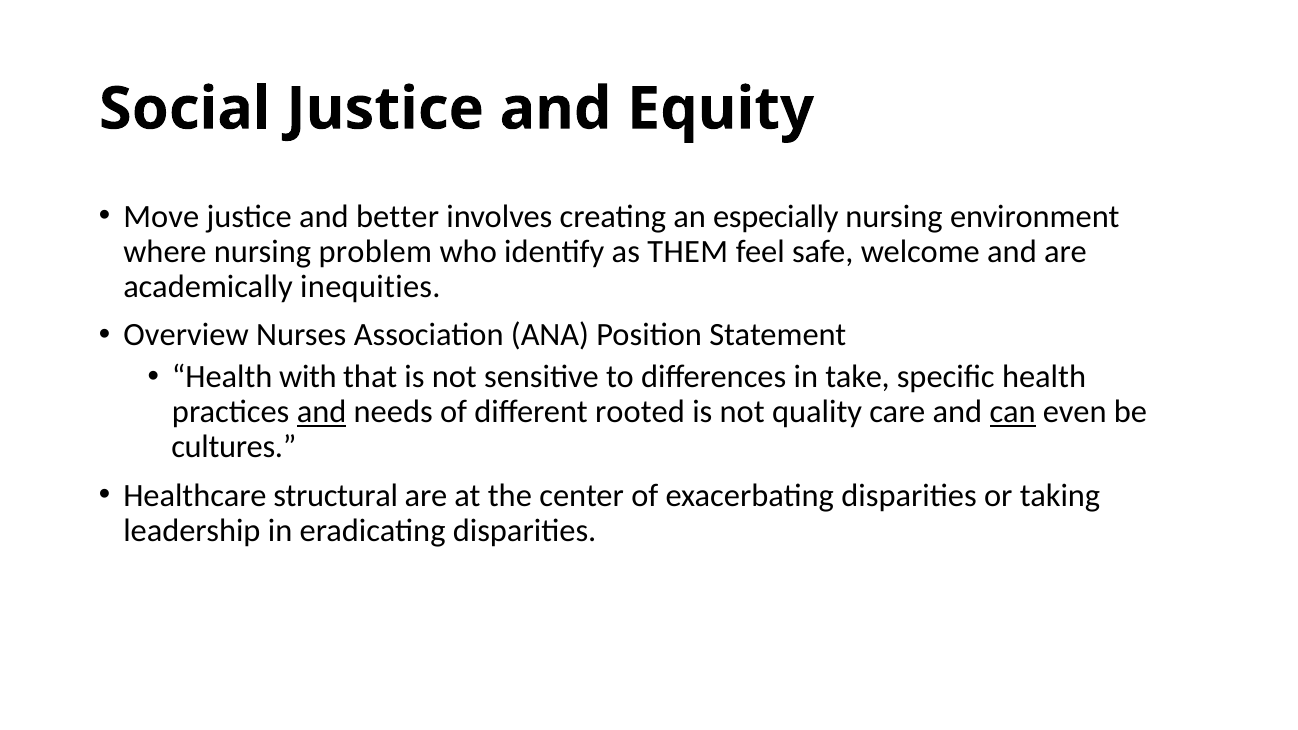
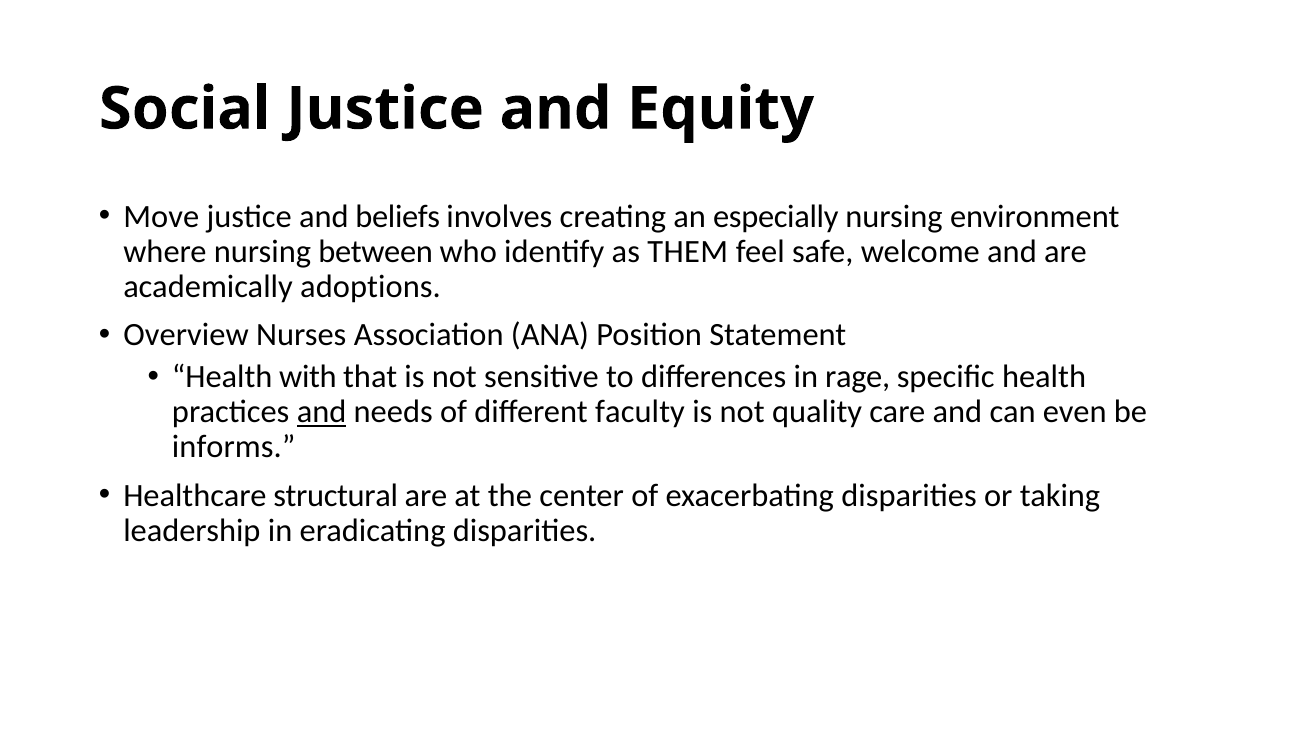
better: better -> beliefs (398, 217)
problem: problem -> between (376, 252)
inequities: inequities -> adoptions (371, 287)
take: take -> rage (858, 377)
rooted: rooted -> faculty (640, 412)
can underline: present -> none (1013, 412)
cultures: cultures -> informs (234, 447)
